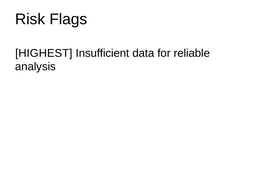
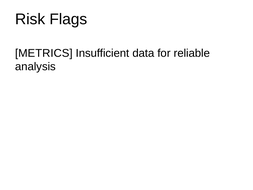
HIGHEST: HIGHEST -> METRICS (44, 53)
